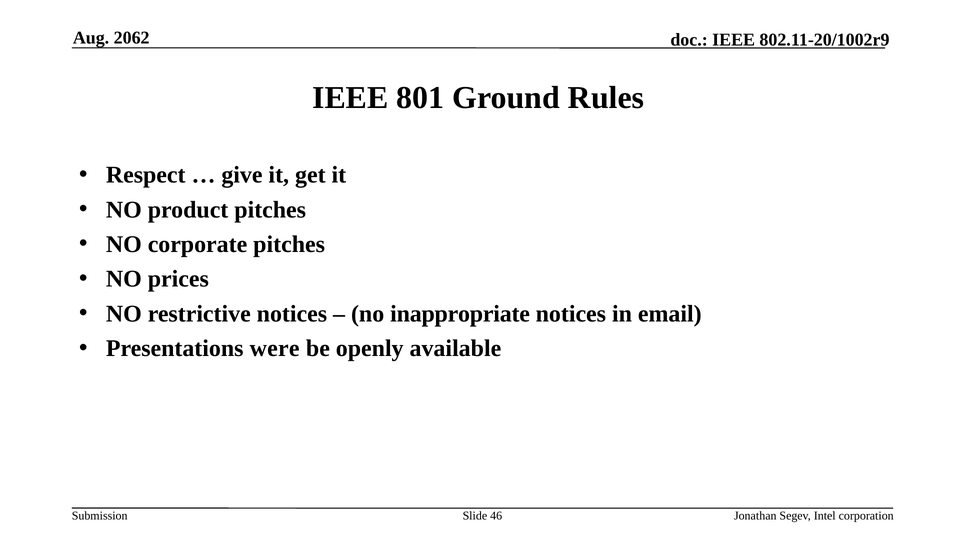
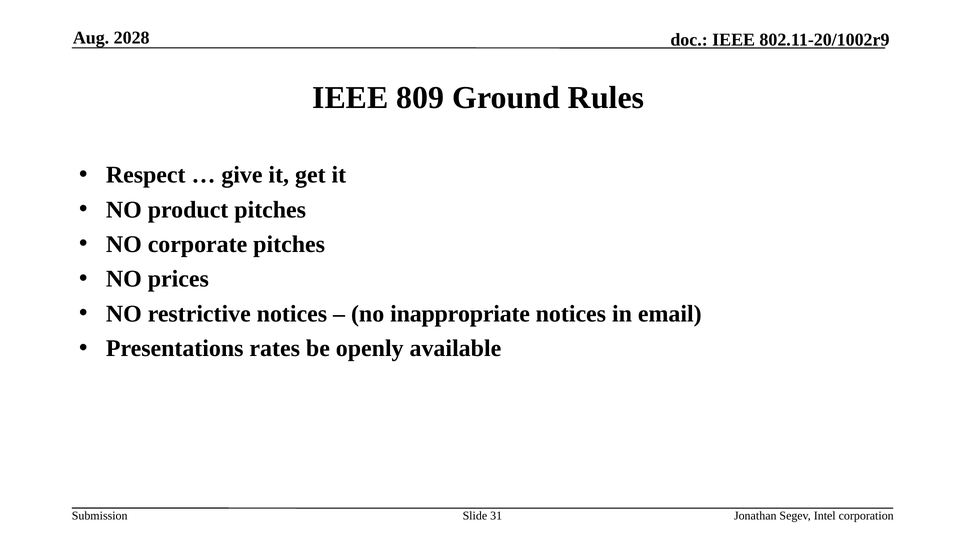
2062: 2062 -> 2028 (132, 38)
801: 801 -> 809 (420, 98)
were: were -> rates (275, 349)
46: 46 -> 31 (496, 516)
